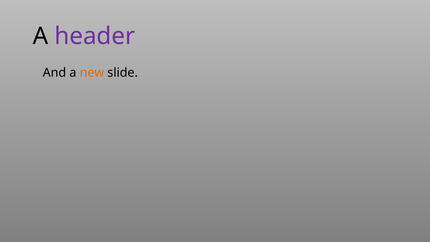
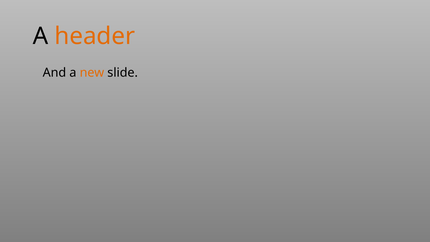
header colour: purple -> orange (95, 36)
